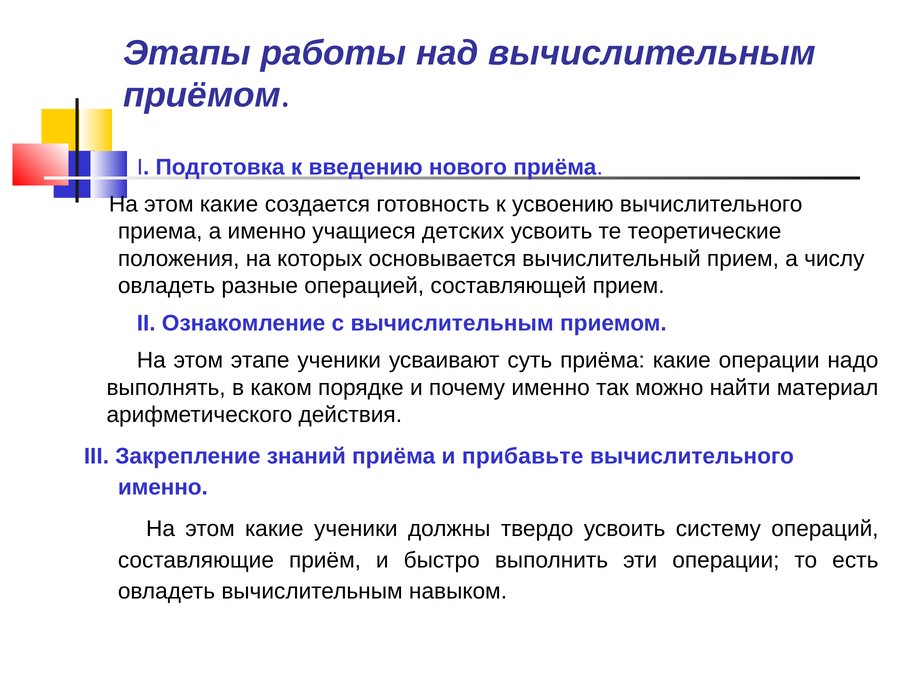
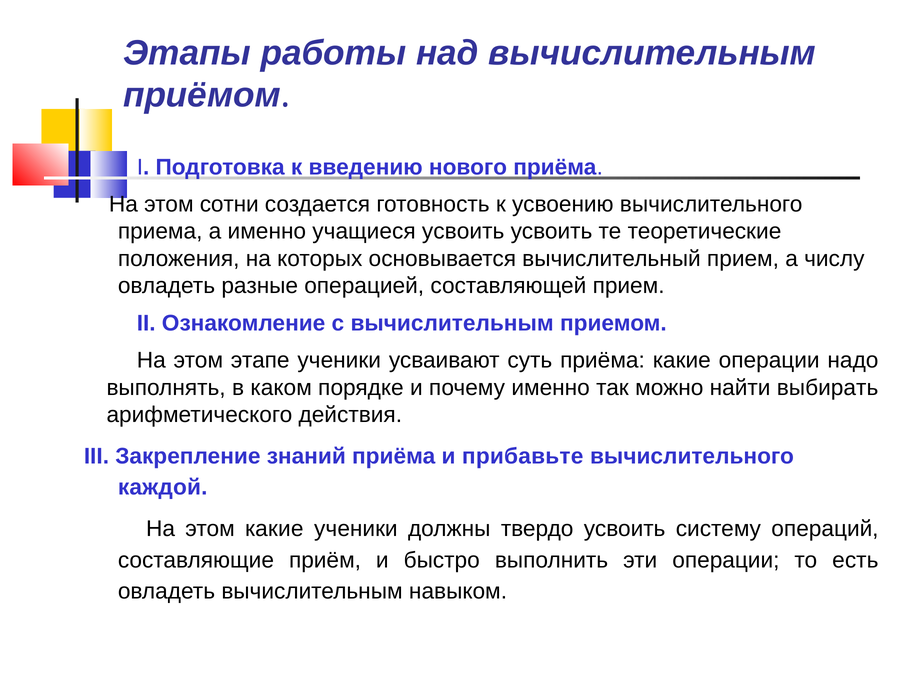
какие: какие -> сотни (229, 204)
учащиеся детских: детских -> усвоить (463, 232)
материал: материал -> выбирать (828, 388)
именно: именно -> каждой (163, 488)
